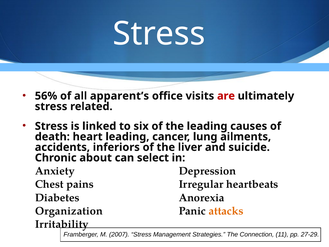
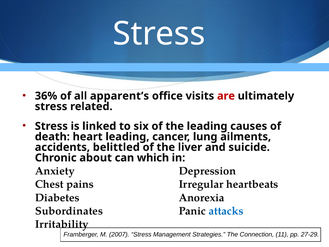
56%: 56% -> 36% (46, 96)
inferiors: inferiors -> belittled (116, 147)
select: select -> which (153, 158)
Organization: Organization -> Subordinates (69, 211)
attacks colour: orange -> blue (226, 211)
